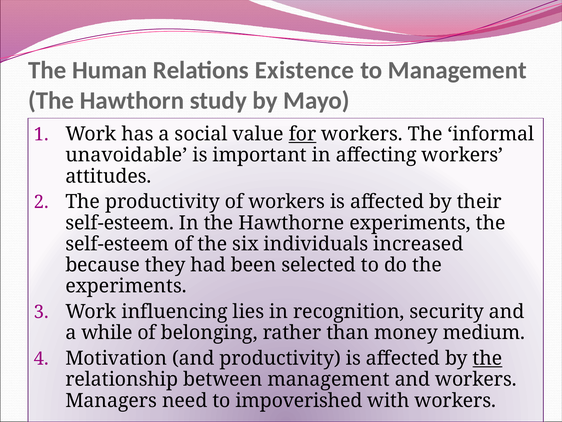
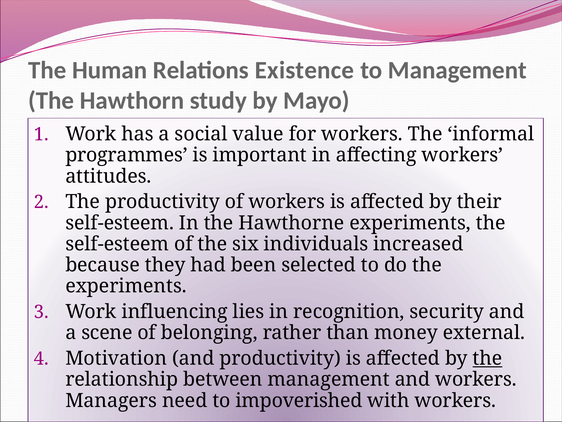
for underline: present -> none (302, 134)
unavoidable: unavoidable -> programmes (126, 155)
while: while -> scene (107, 332)
medium: medium -> external (484, 332)
